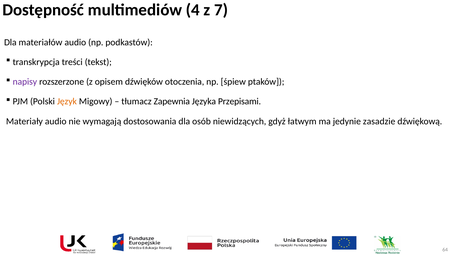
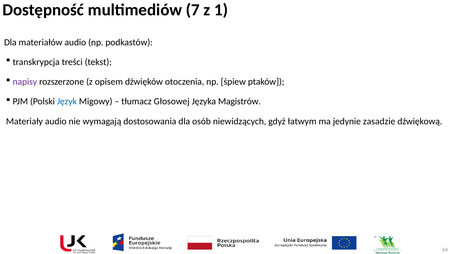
4: 4 -> 7 (193, 10)
7: 7 -> 1 (221, 10)
Język colour: orange -> blue (67, 102)
Zapewnia: Zapewnia -> Głosowej (172, 102)
Przepisami: Przepisami -> Magistrów (239, 102)
